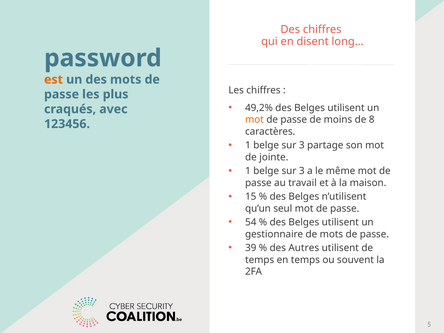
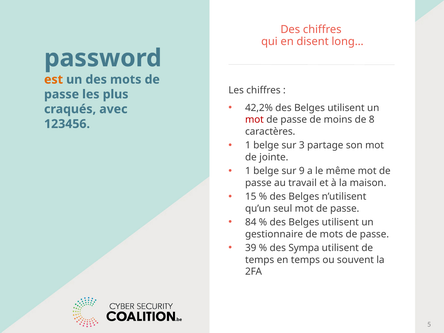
49,2%: 49,2% -> 42,2% (259, 108)
mot colour: orange -> red (254, 120)
3: 3 -> 9 (302, 171)
54: 54 -> 84 (251, 222)
Autres: Autres -> Sympa (304, 248)
